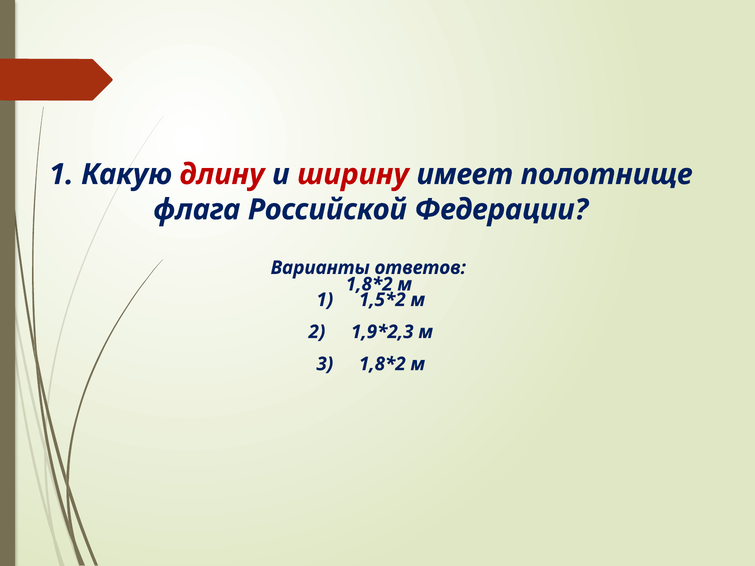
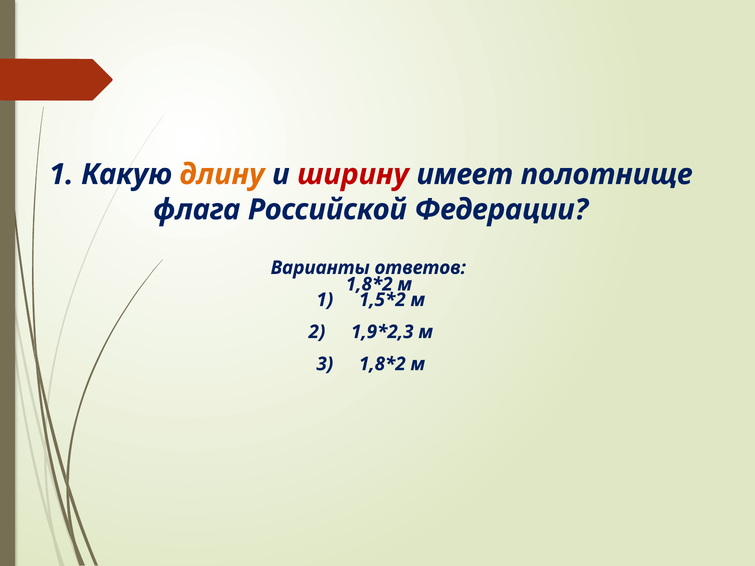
длину colour: red -> orange (222, 174)
